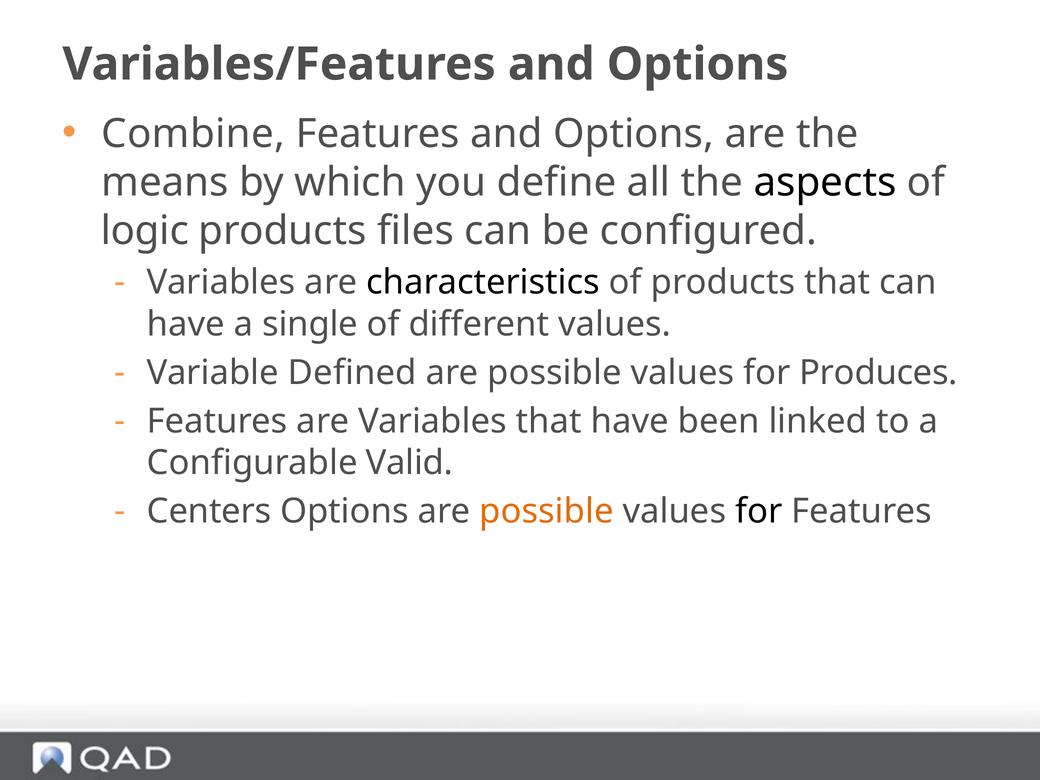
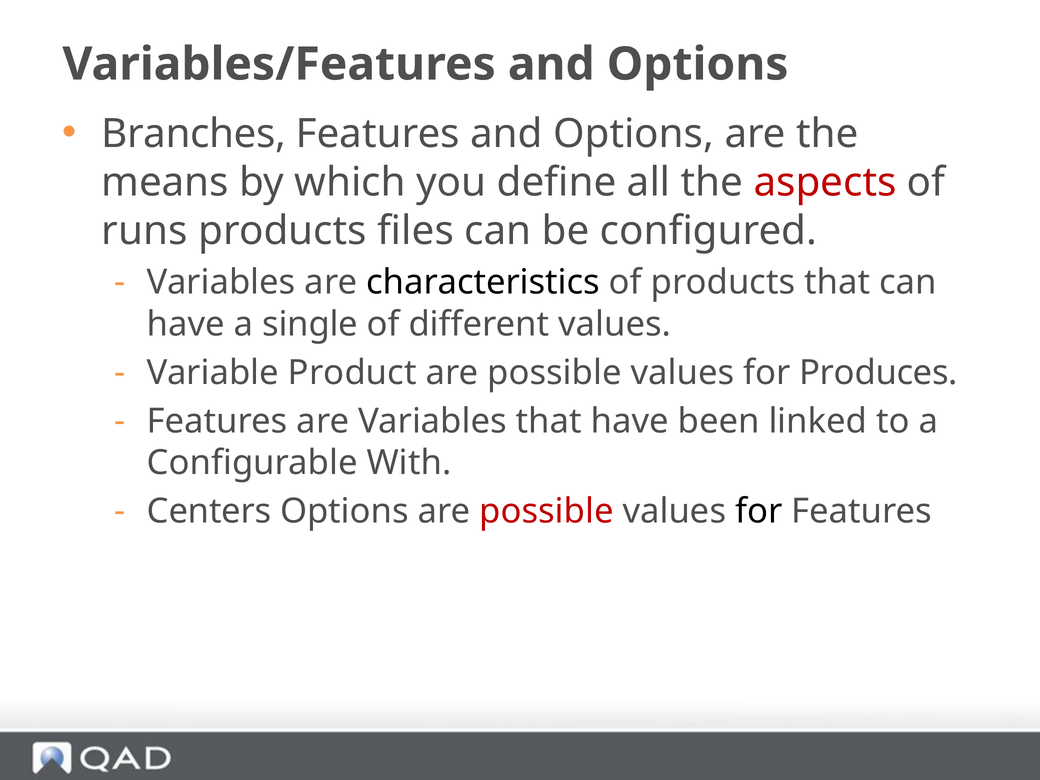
Combine: Combine -> Branches (194, 134)
aspects colour: black -> red (825, 182)
logic: logic -> runs (145, 231)
Defined: Defined -> Product (352, 373)
Valid: Valid -> With (409, 463)
possible colour: orange -> red (546, 511)
